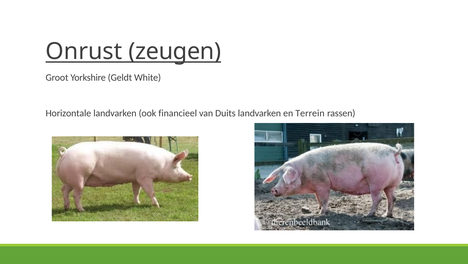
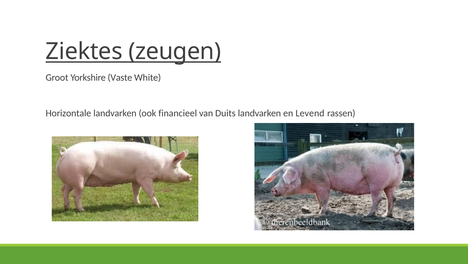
Onrust: Onrust -> Ziektes (84, 51)
Geldt: Geldt -> Vaste (120, 77)
Terrein: Terrein -> Levend (310, 113)
